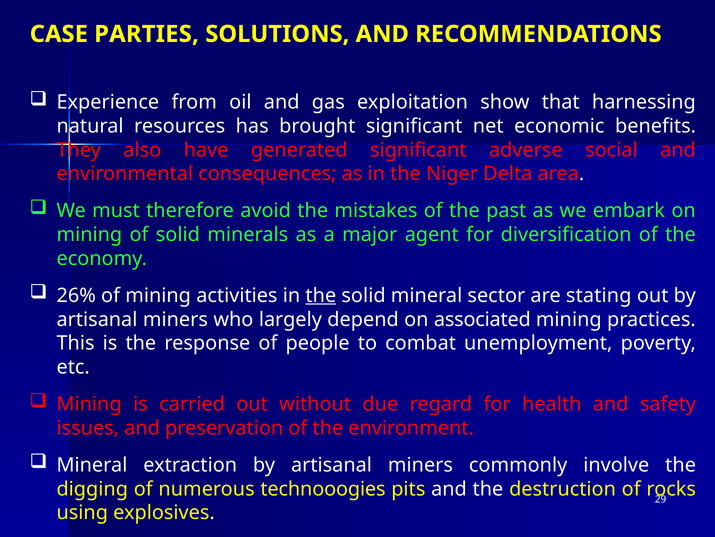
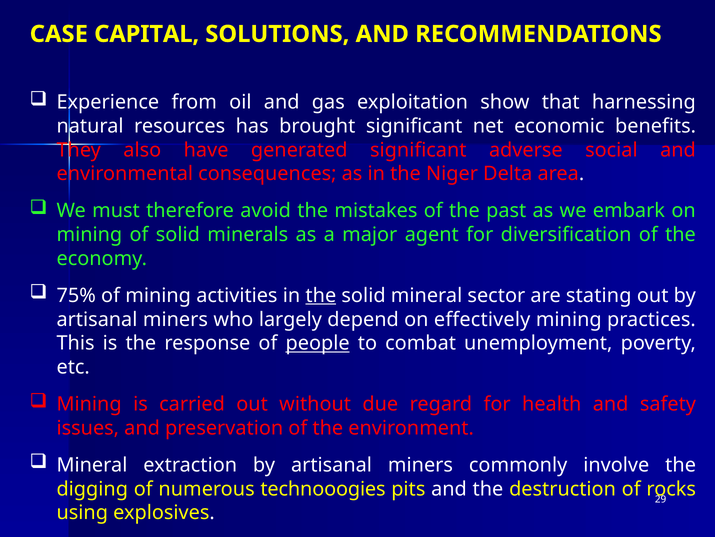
PARTIES: PARTIES -> CAPITAL (147, 34)
26%: 26% -> 75% (76, 295)
associated: associated -> effectively (482, 319)
people underline: none -> present (318, 343)
